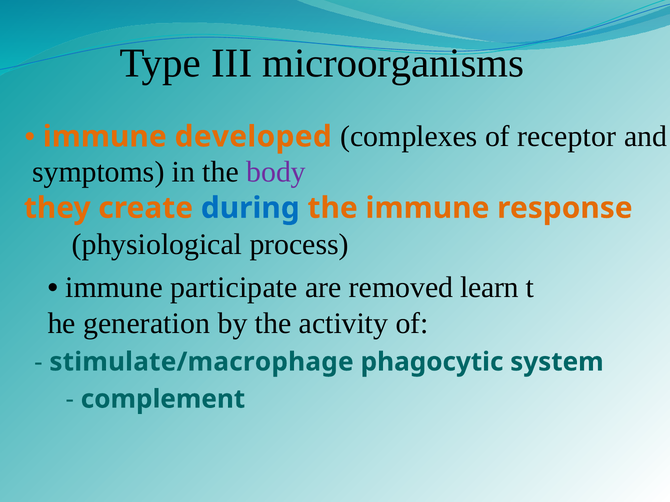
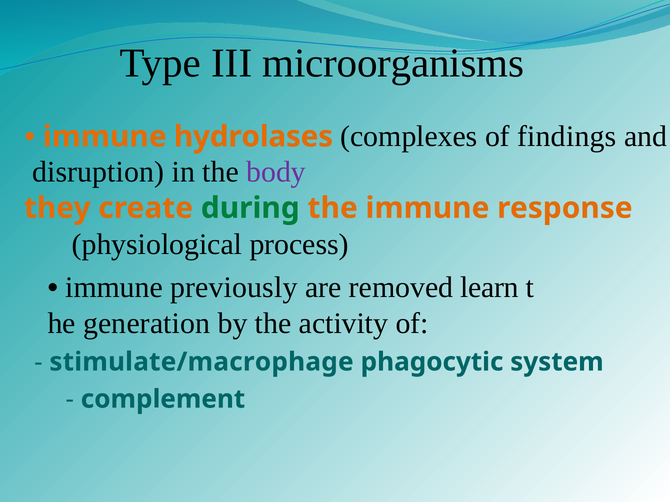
developed: developed -> hydrolases (253, 137)
receptor: receptor -> findings (567, 137)
symptoms: symptoms -> disruption (98, 172)
during colour: blue -> green (250, 208)
participate: participate -> previously (234, 288)
